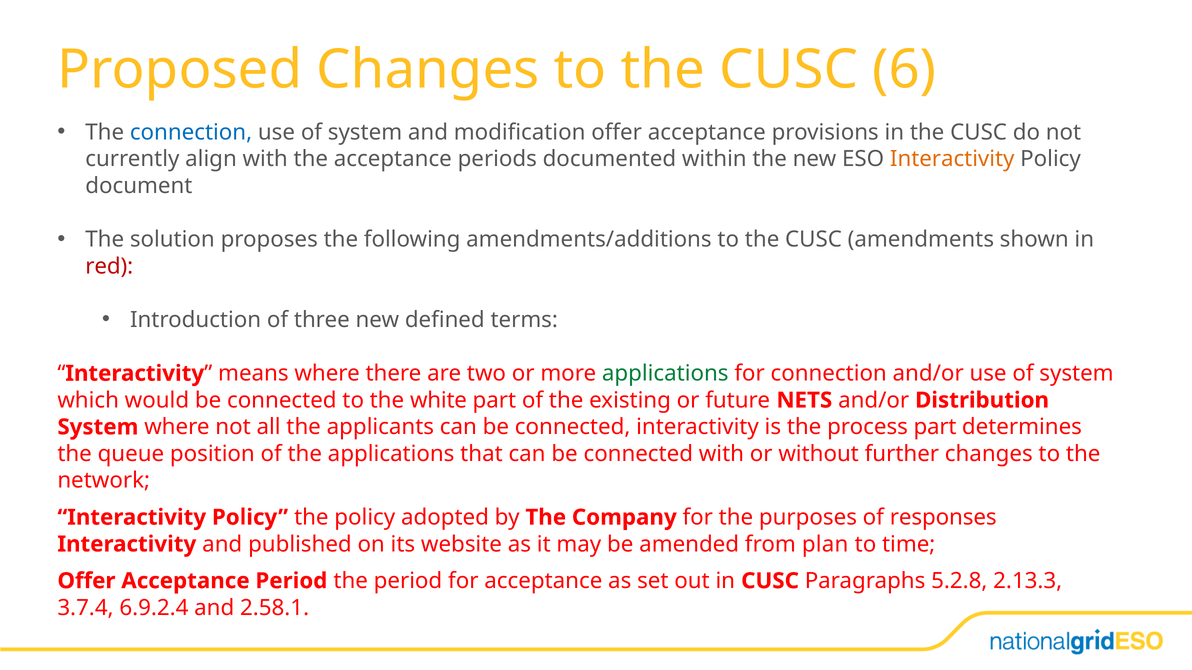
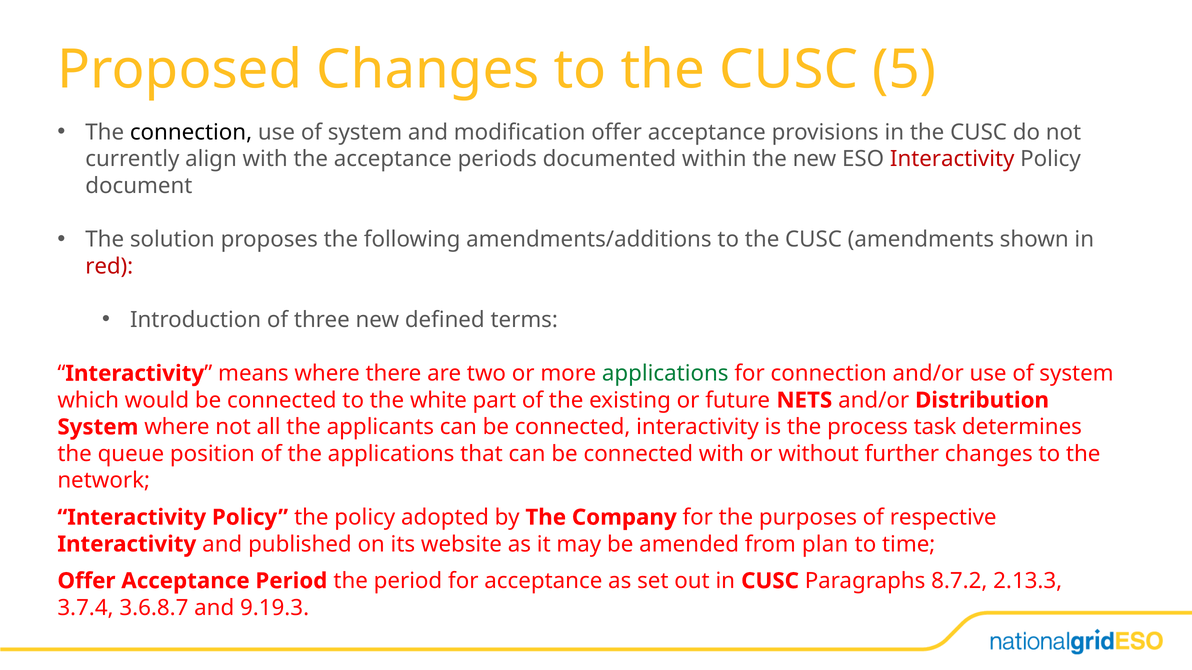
6: 6 -> 5 (904, 70)
connection colour: blue -> black (191, 132)
Interactivity colour: orange -> red (952, 159)
process part: part -> task (935, 427)
responses: responses -> respective (943, 518)
5.2.8: 5.2.8 -> 8.7.2 (959, 581)
6.9.2.4: 6.9.2.4 -> 3.6.8.7 (154, 608)
2.58.1: 2.58.1 -> 9.19.3 (275, 608)
